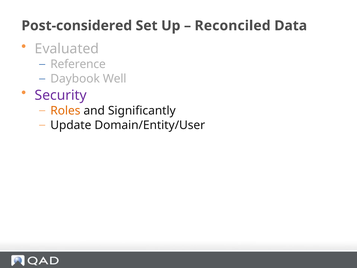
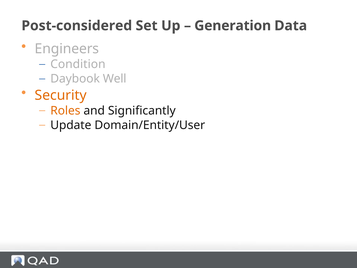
Reconciled: Reconciled -> Generation (233, 26)
Evaluated: Evaluated -> Engineers (67, 49)
Reference: Reference -> Condition (78, 64)
Security colour: purple -> orange (61, 95)
